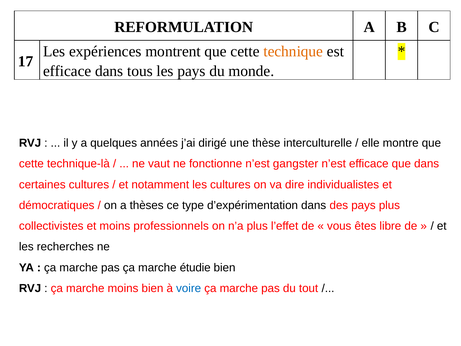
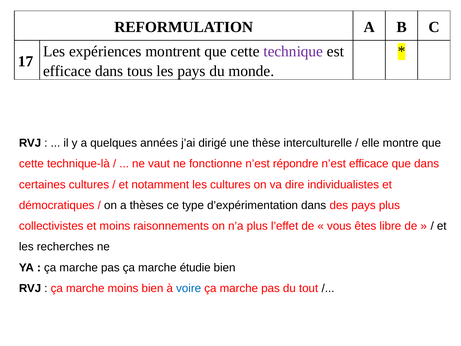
technique colour: orange -> purple (293, 51)
gangster: gangster -> répondre (296, 164)
professionnels: professionnels -> raisonnements (171, 226)
